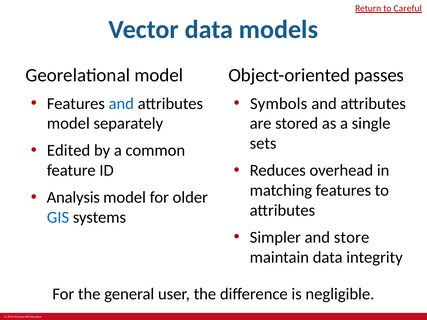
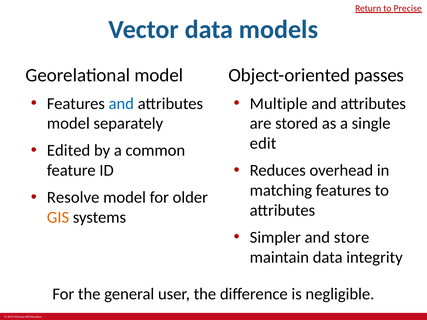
Careful: Careful -> Precise (408, 8)
Symbols: Symbols -> Multiple (279, 104)
sets: sets -> edit (263, 143)
Analysis: Analysis -> Resolve (73, 198)
GIS colour: blue -> orange (58, 218)
